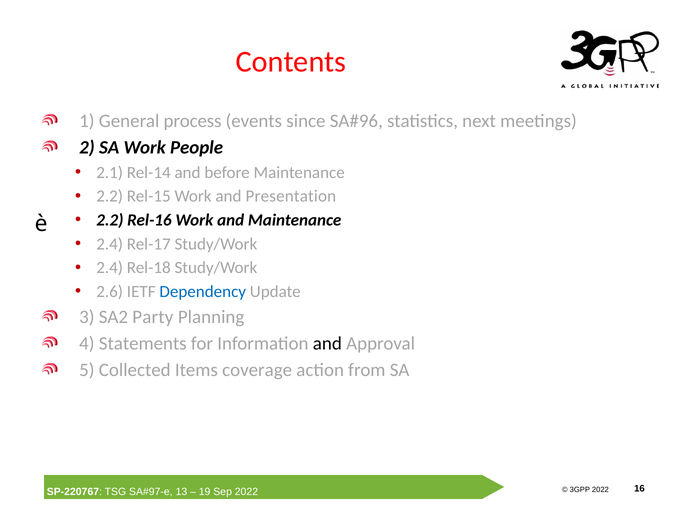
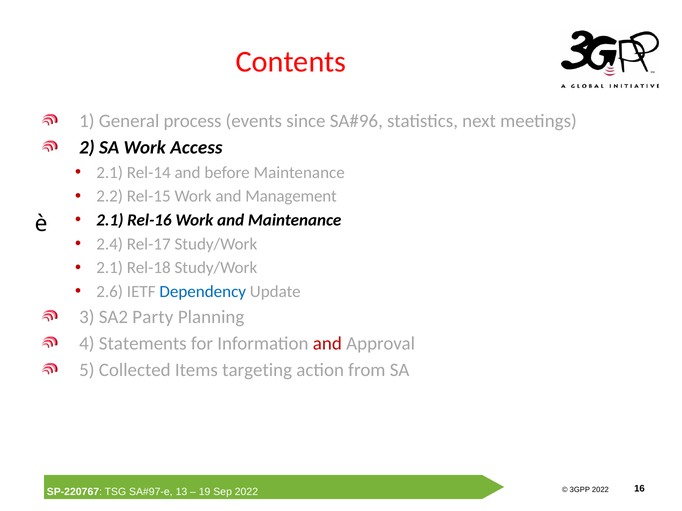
People: People -> Access (196, 148)
Presentation: Presentation -> Management (291, 197)
2.2: 2.2 -> 2.1 (110, 220)
2.4: 2.4 -> 2.1 (110, 268)
and colour: black -> red (327, 344)
coverage: coverage -> targeting (257, 371)
